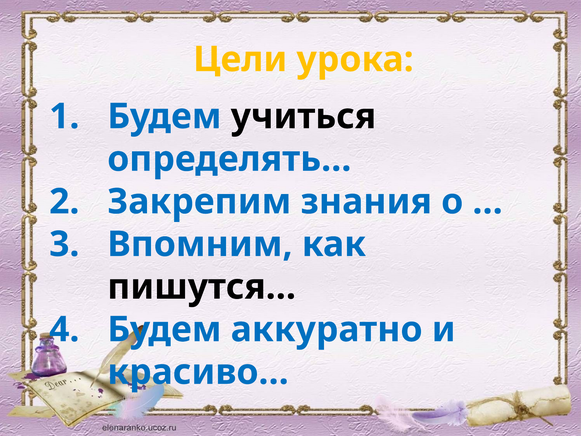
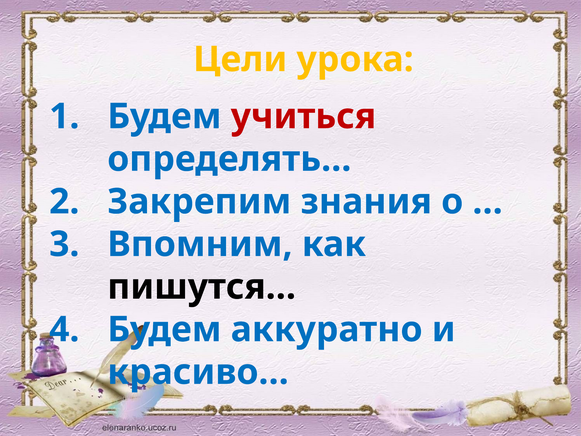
учиться colour: black -> red (303, 116)
